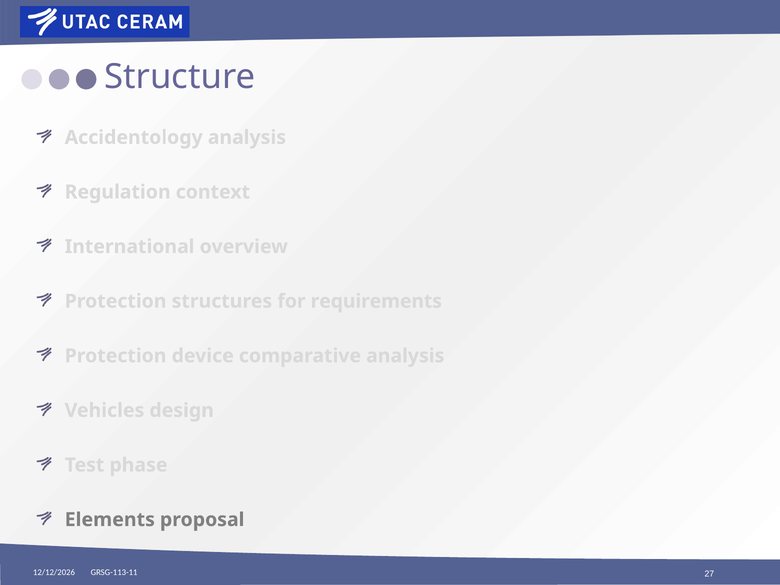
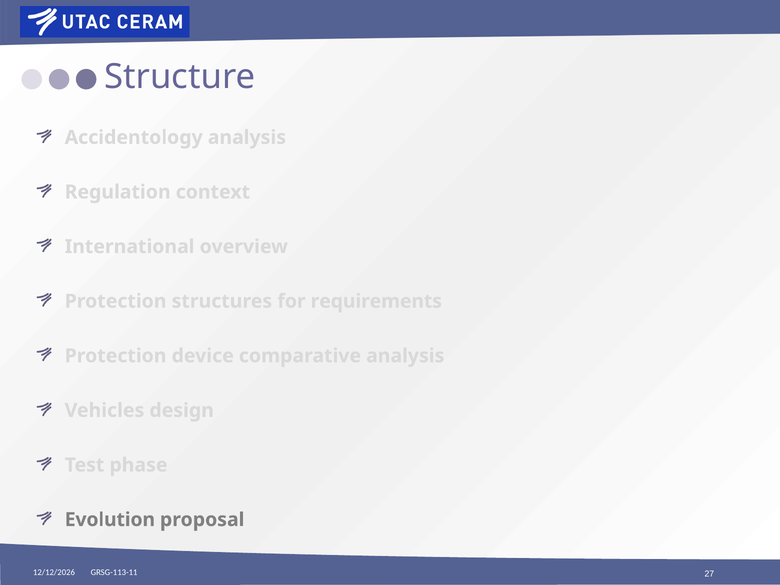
Elements: Elements -> Evolution (110, 520)
